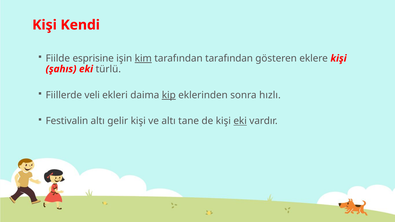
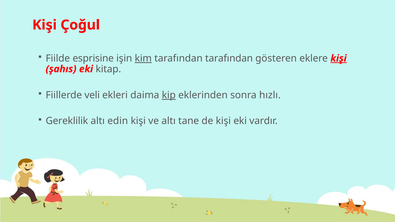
Kendi: Kendi -> Çoğul (80, 25)
kişi underline: none -> present (339, 58)
türlü: türlü -> kitap (108, 69)
Festivalin: Festivalin -> Gereklilik (67, 121)
gelir: gelir -> edin (118, 121)
eki underline: present -> none (240, 121)
